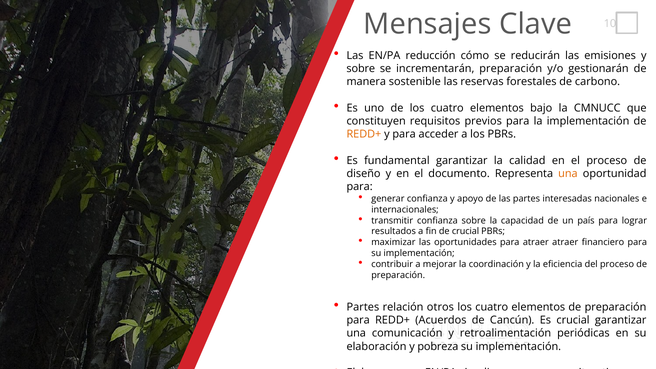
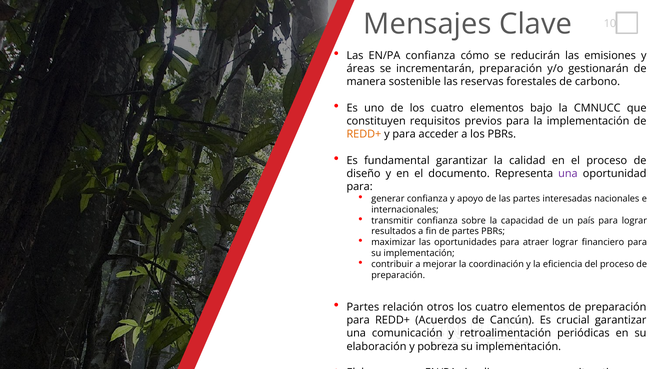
EN/PA reducción: reducción -> confianza (430, 56)
sobre: sobre -> áreas (361, 69)
una colour: orange -> purple (568, 174)
de crucial: crucial -> partes (465, 231)
atraer atraer: atraer -> lograr (565, 242)
